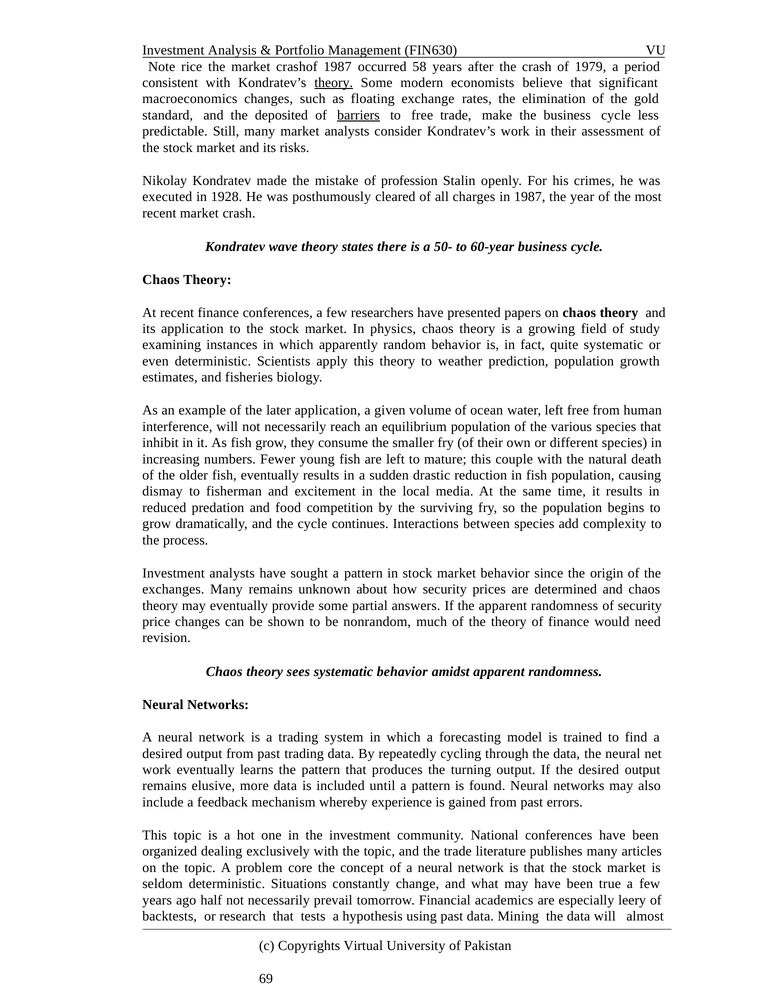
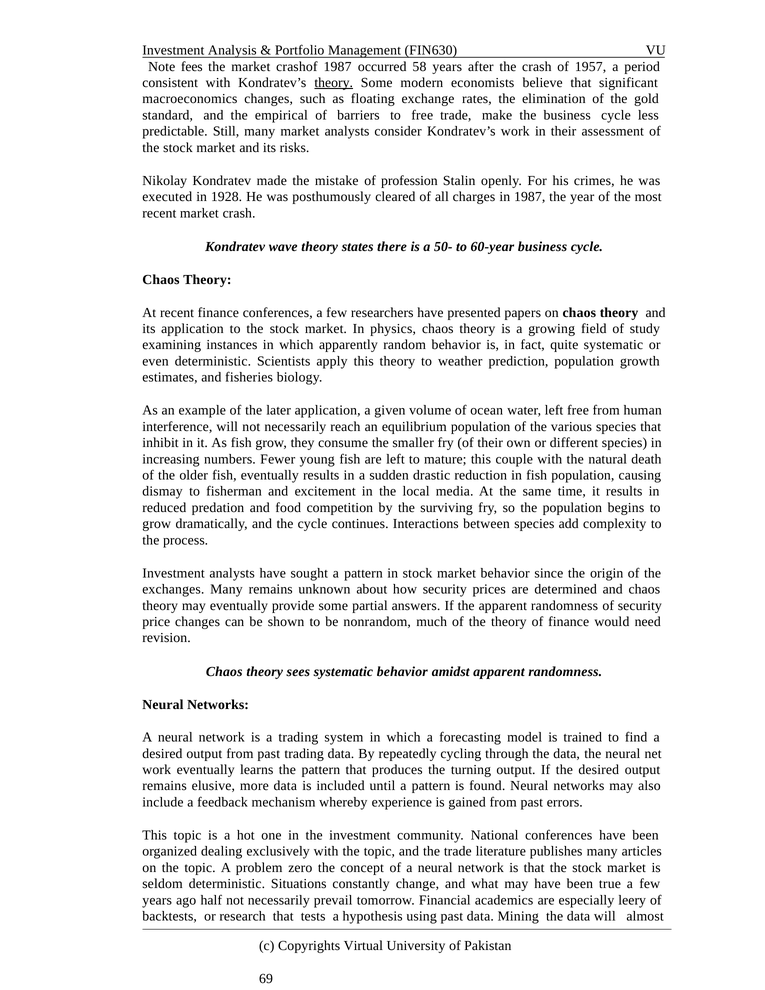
rice: rice -> fees (192, 67)
1979: 1979 -> 1957 (591, 67)
deposited: deposited -> empirical (281, 115)
barriers underline: present -> none (358, 115)
core: core -> zero (300, 868)
